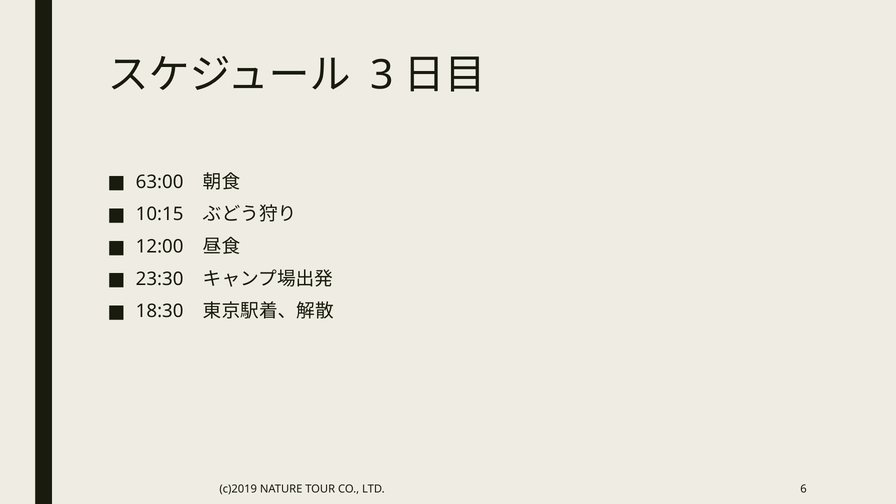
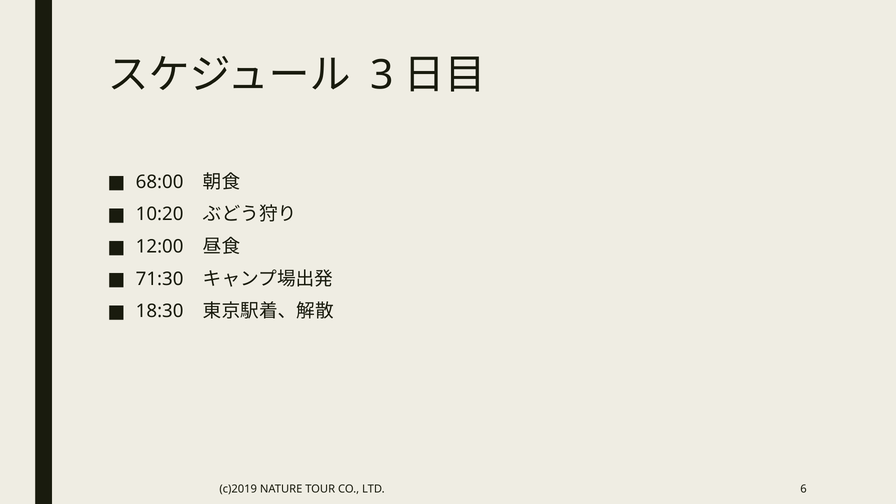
63:00: 63:00 -> 68:00 (160, 182)
10:15: 10:15 -> 10:20 (160, 214)
23:30: 23:30 -> 71:30 (160, 279)
